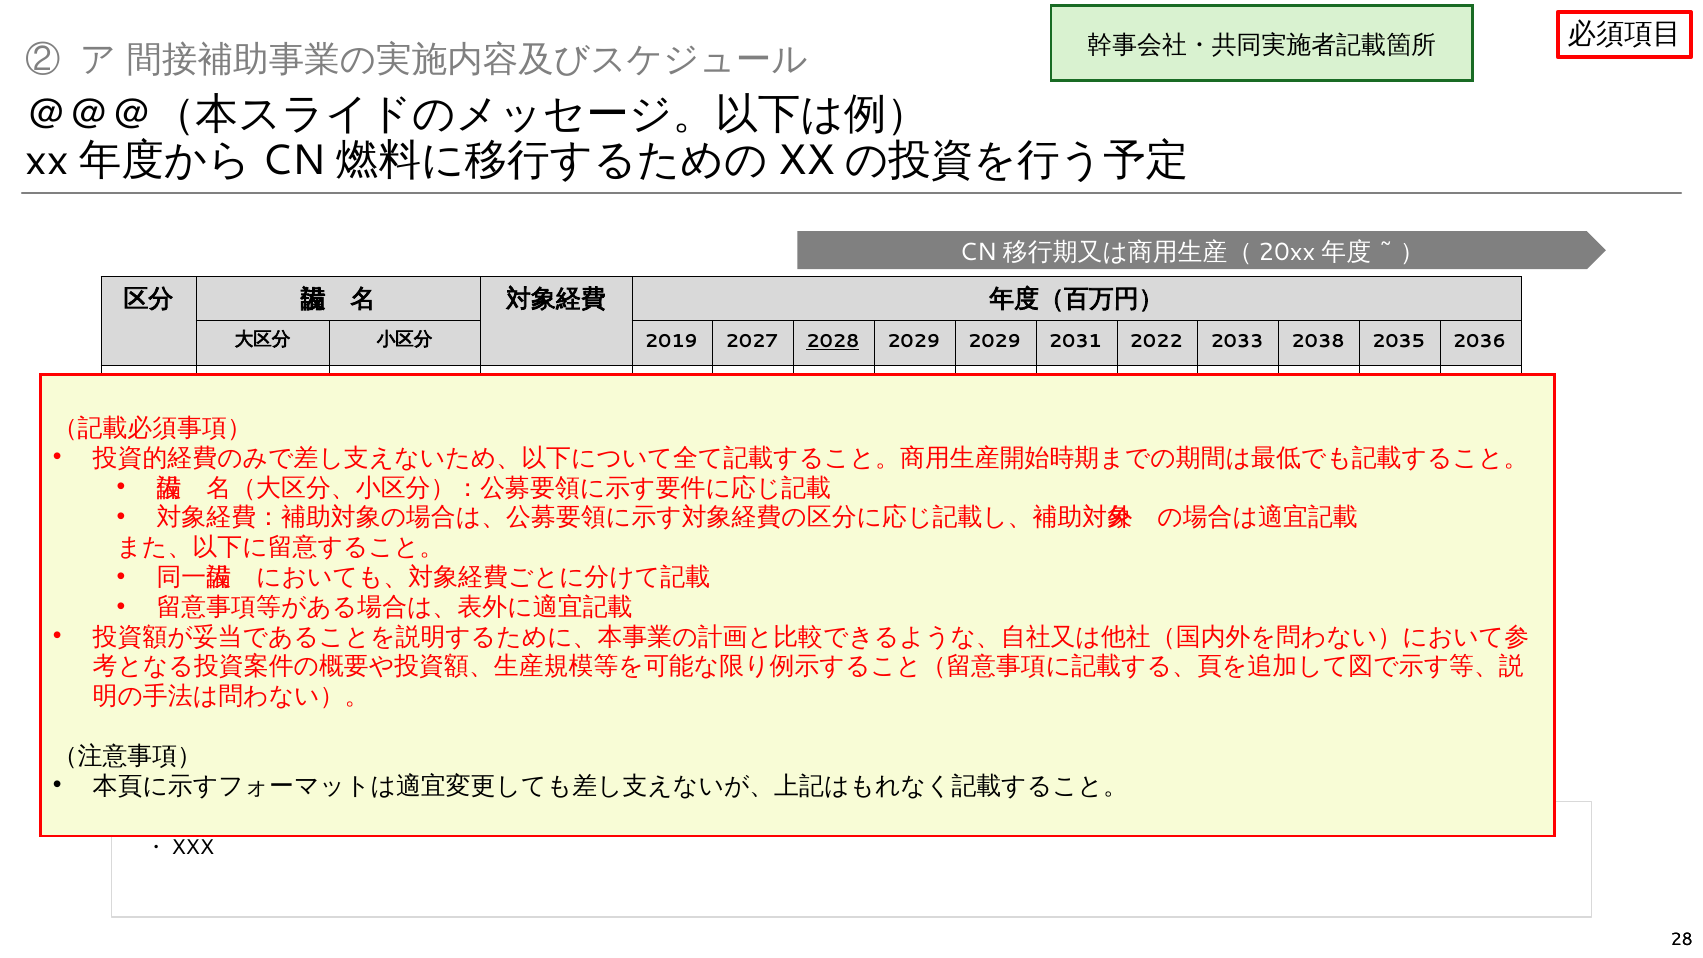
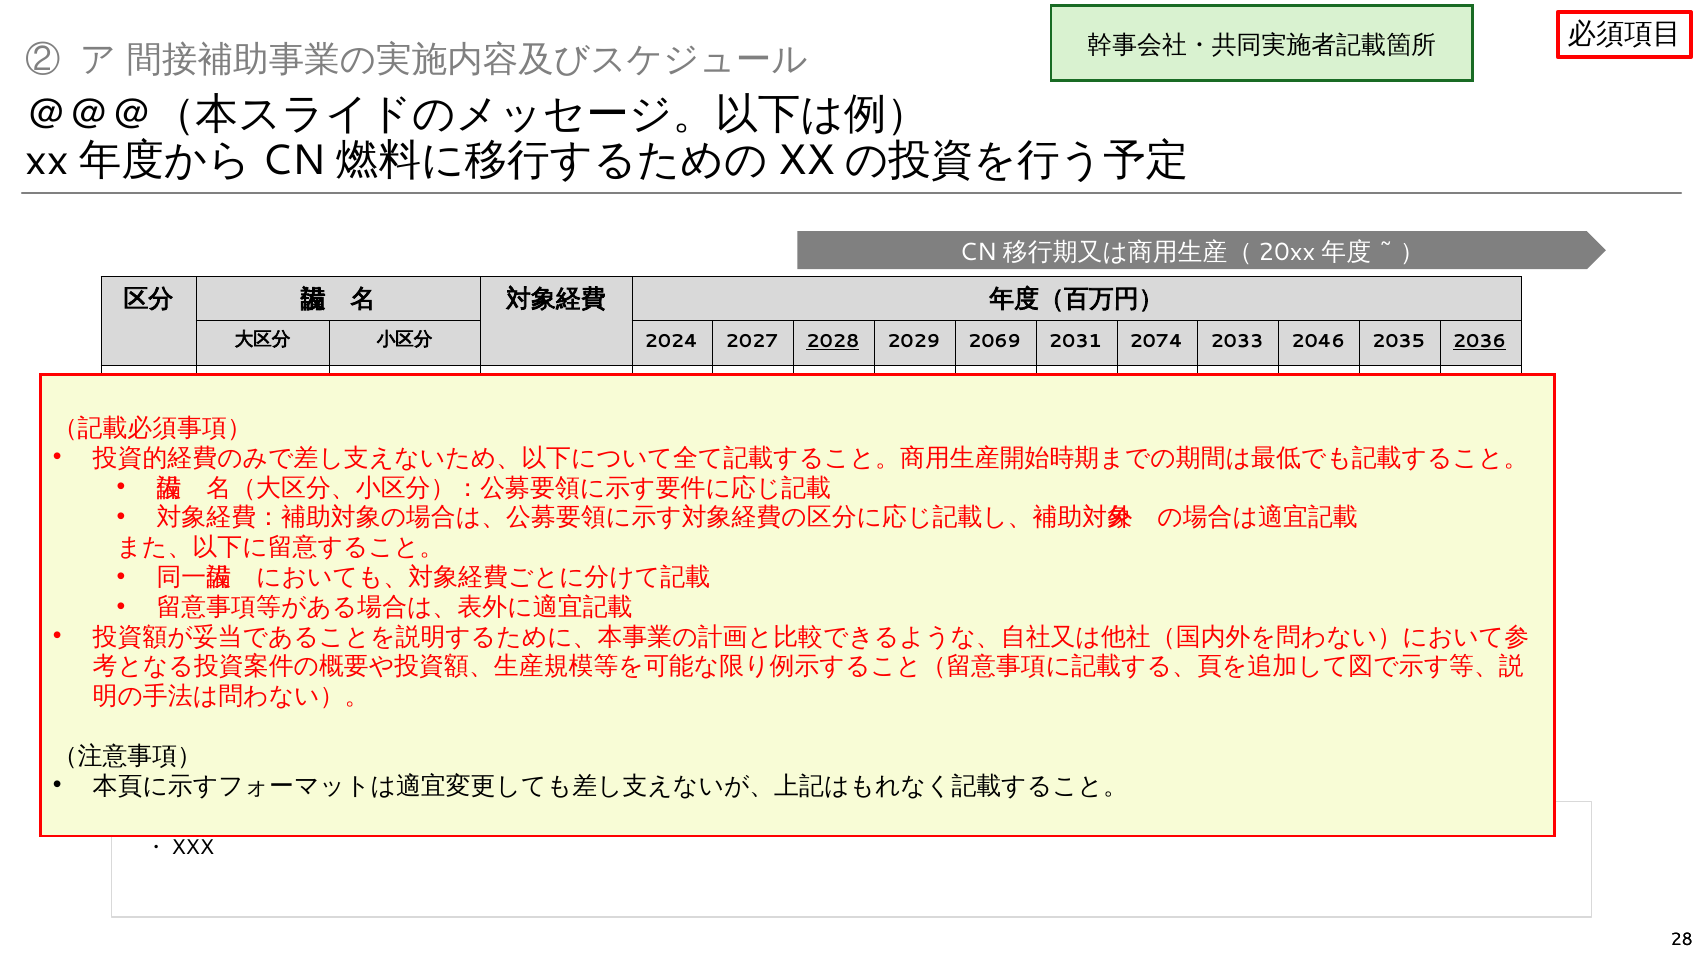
2019: 2019 -> 2024 (671, 341)
2029 2029: 2029 -> 2069 (995, 341)
2022: 2022 -> 2074 (1156, 341)
2038: 2038 -> 2046 (1318, 341)
2036 underline: none -> present (1479, 341)
